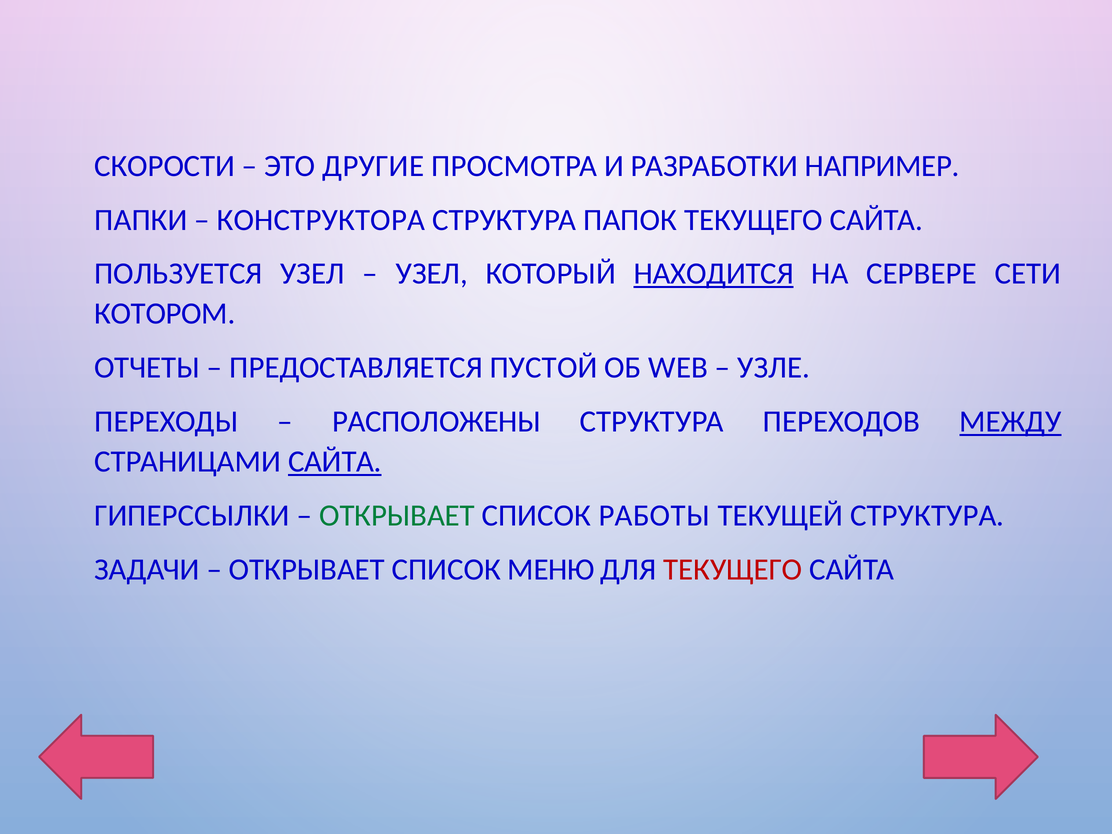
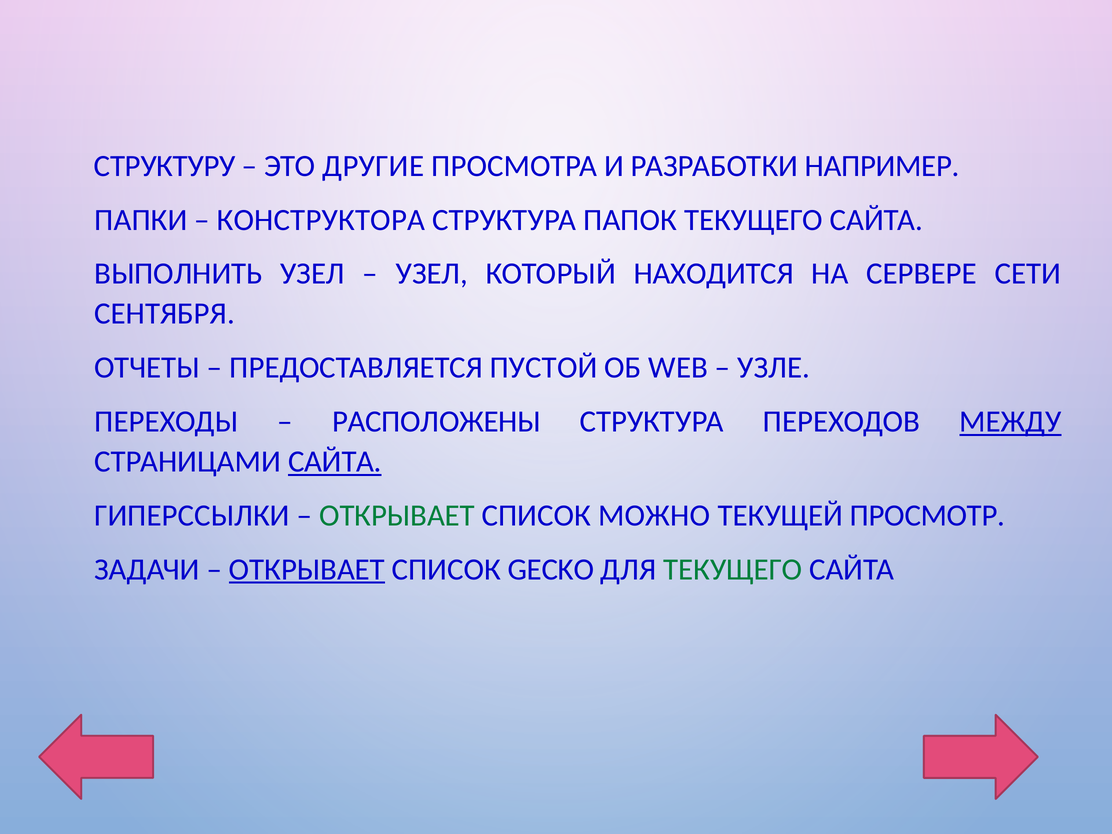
СКОРОСТИ: СКОРОСТИ -> СТРУКТУРУ (165, 166)
ПОЛЬЗУЕТСЯ: ПОЛЬЗУЕТСЯ -> ВЫПОЛНИТЬ (178, 274)
НАХОДИТСЯ underline: present -> none (714, 274)
КОТОРОМ: КОТОРОМ -> СЕНТЯБРЯ (165, 314)
РАБОТЫ: РАБОТЫ -> МОЖНО (654, 515)
ТЕКУЩЕЙ СТРУКТУРА: СТРУКТУРА -> ПРОСМОТР (927, 515)
ОТКРЫВАЕТ underline: none -> present (307, 569)
МЕНЮ: МЕНЮ -> GECKO (551, 569)
ТЕКУЩЕГО colour: red -> green (733, 569)
